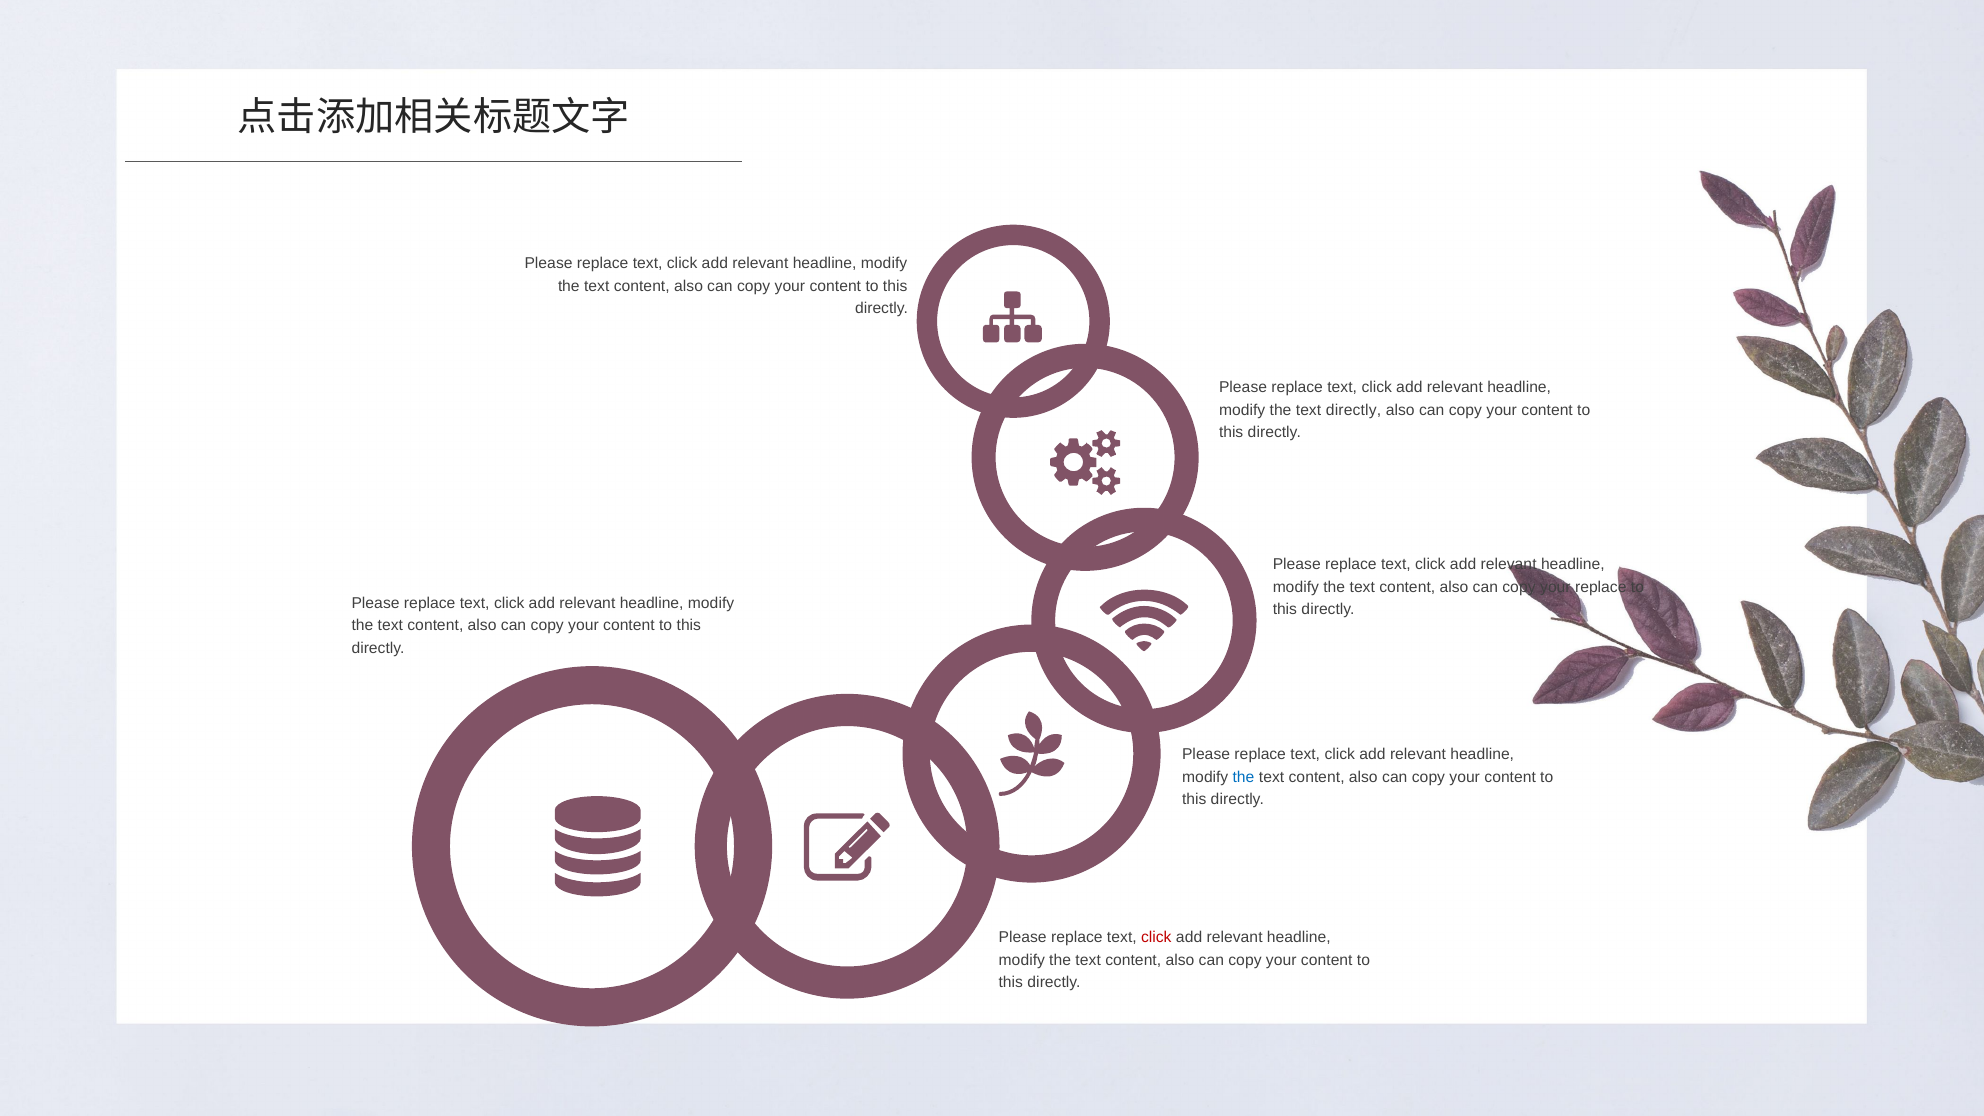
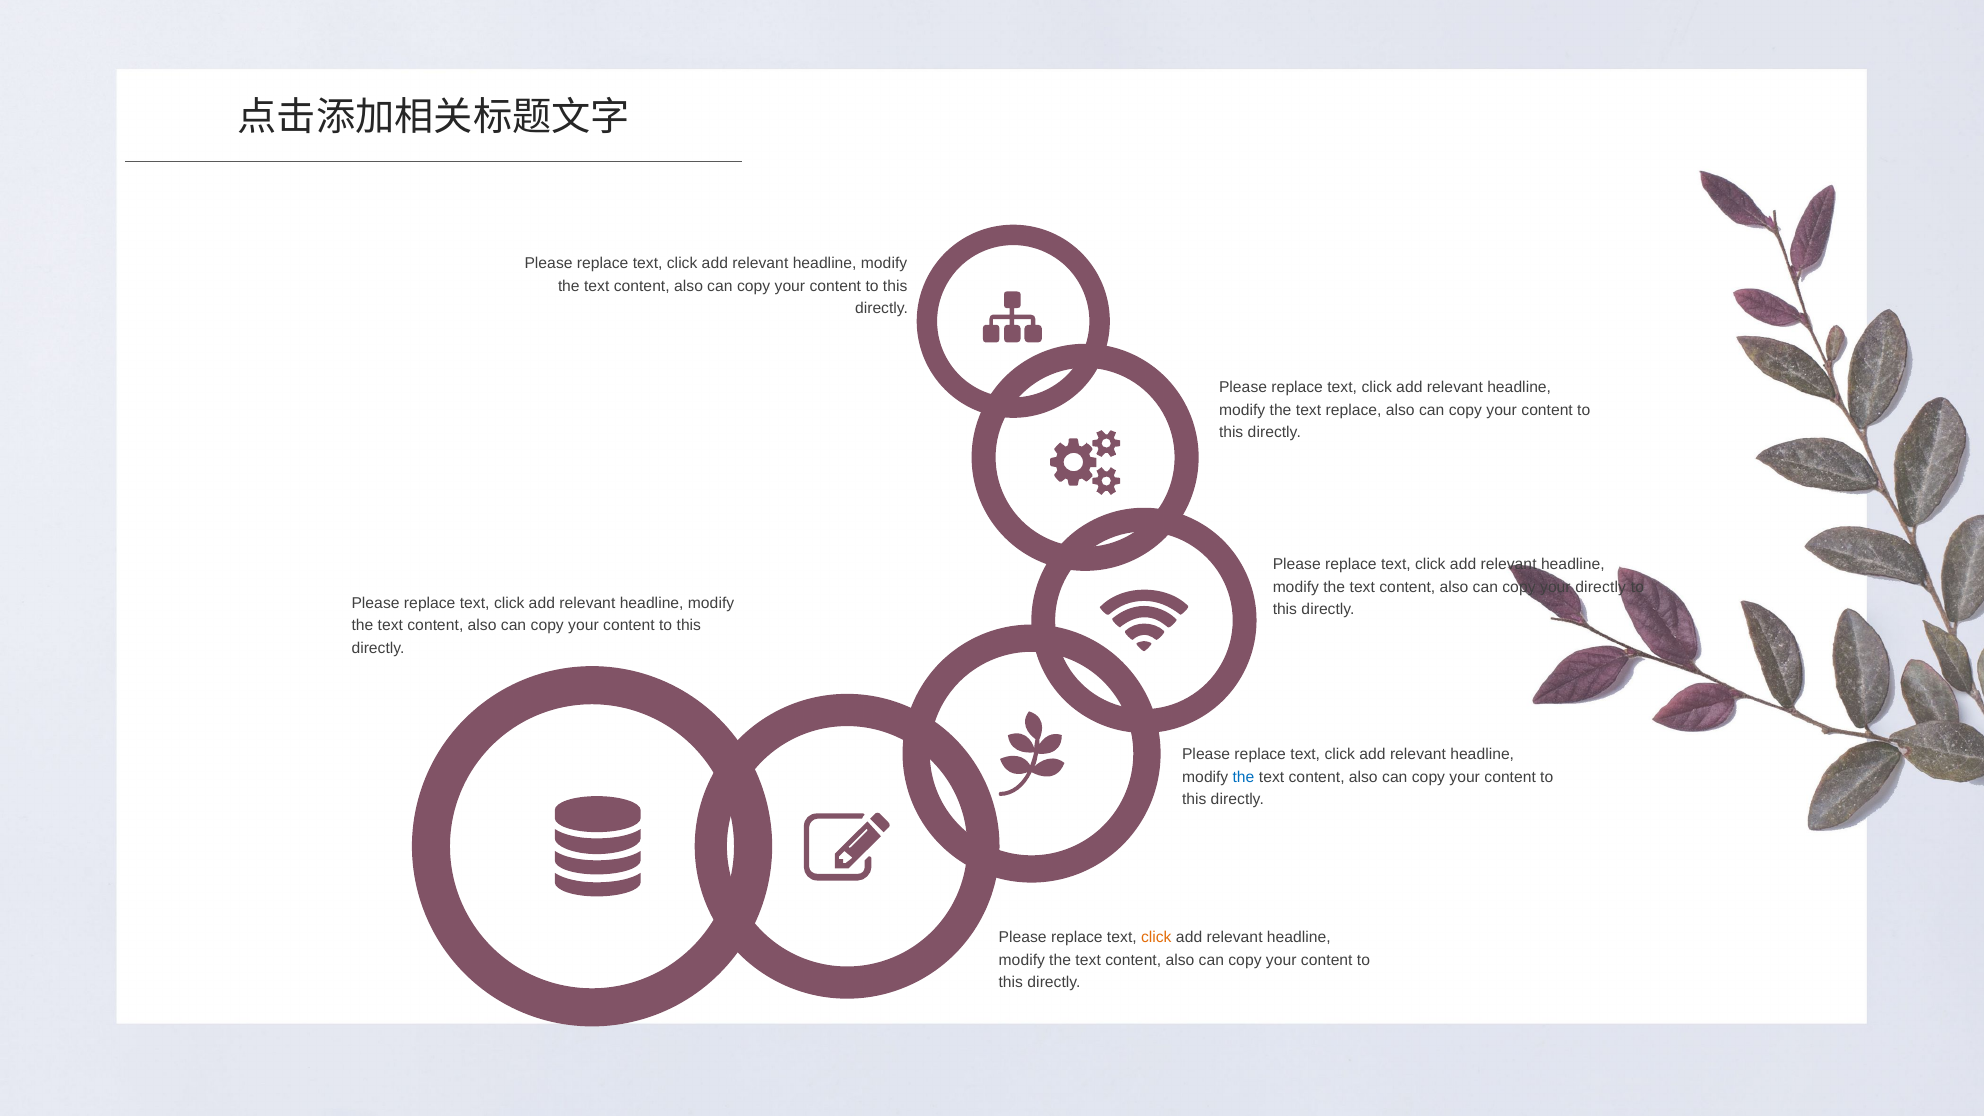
text directly: directly -> replace (1354, 410)
your replace: replace -> directly (1601, 587)
click colour: red -> orange (1156, 938)
